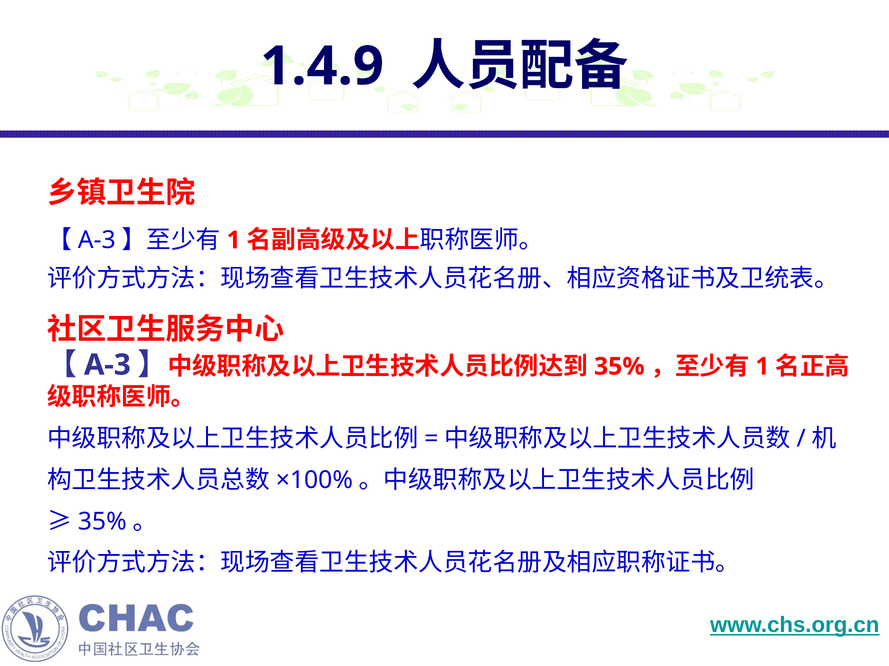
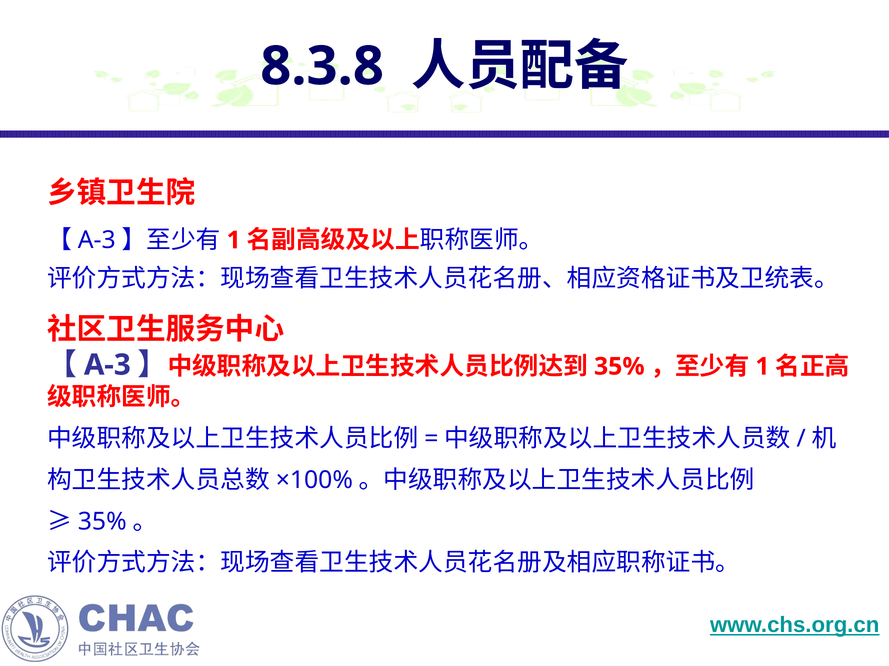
1.4.9: 1.4.9 -> 8.3.8 (322, 66)
